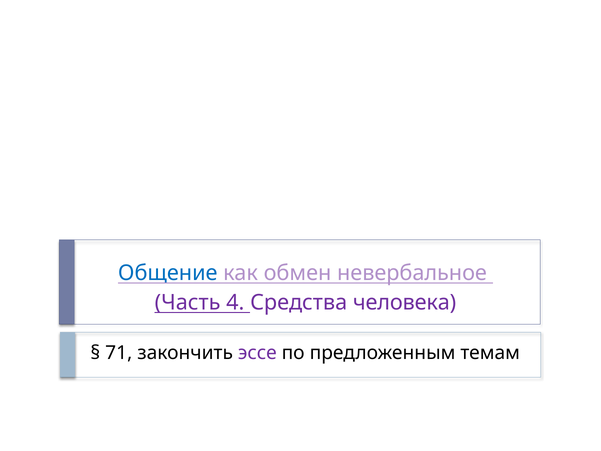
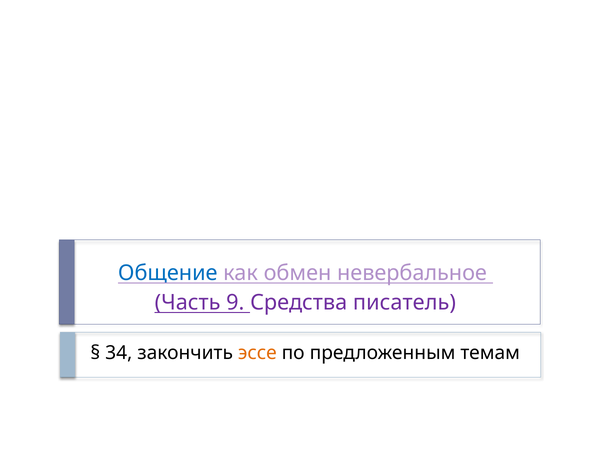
4: 4 -> 9 (235, 303)
человека: человека -> писатель (404, 303)
71: 71 -> 34 (119, 353)
эссе colour: purple -> orange (257, 353)
